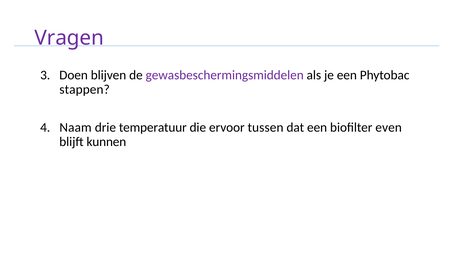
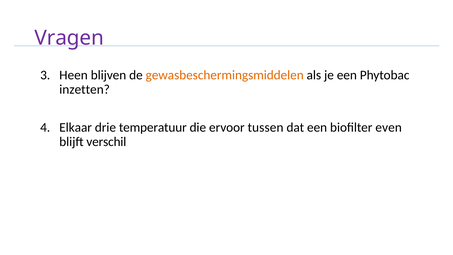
Doen: Doen -> Heen (74, 75)
gewasbeschermingsmiddelen colour: purple -> orange (225, 75)
stappen: stappen -> inzetten (85, 90)
Naam: Naam -> Elkaar (76, 127)
kunnen: kunnen -> verschil (106, 142)
